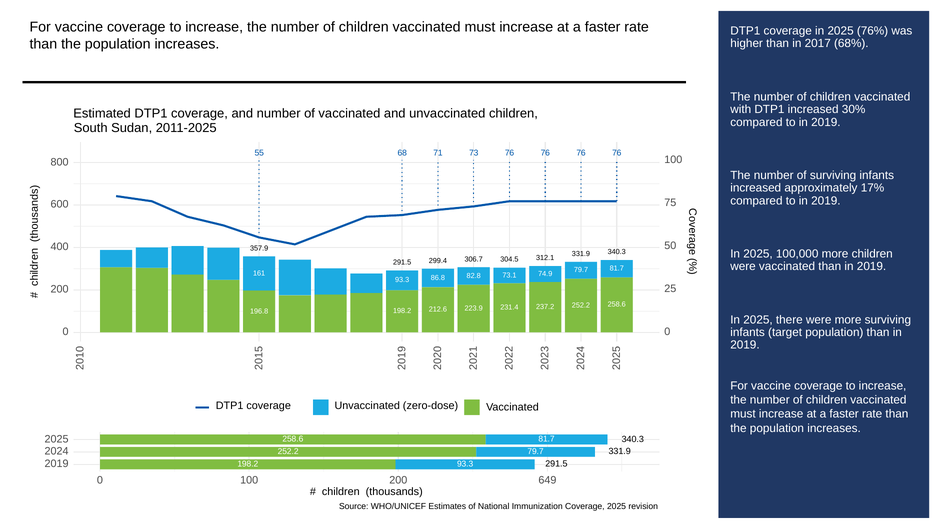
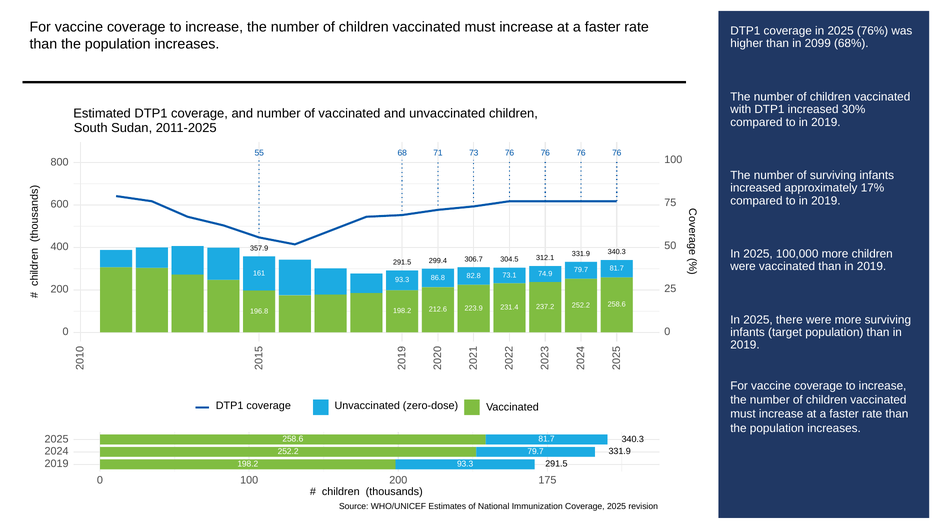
2017: 2017 -> 2099 (818, 44)
649: 649 -> 175 (547, 480)
